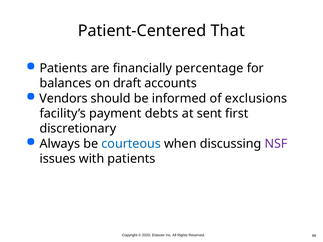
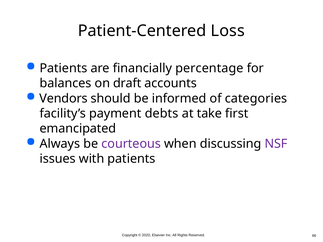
That: That -> Loss (228, 31)
exclusions: exclusions -> categories (256, 99)
sent: sent -> take (209, 114)
discretionary: discretionary -> emancipated (78, 129)
courteous colour: blue -> purple (131, 144)
